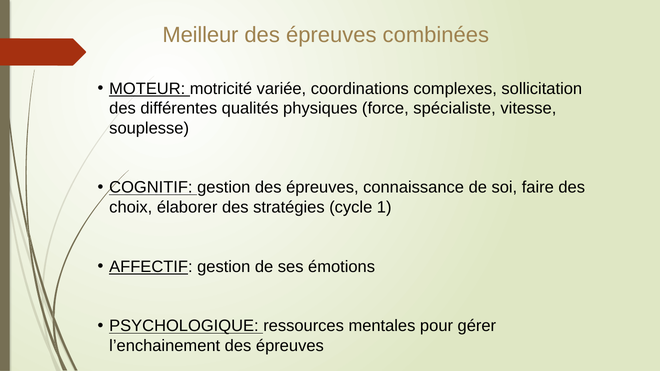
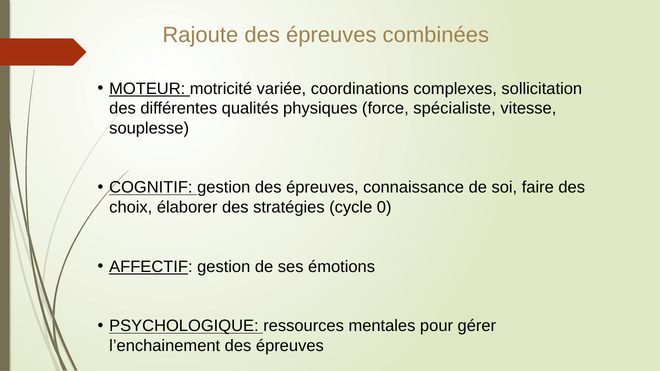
Meilleur: Meilleur -> Rajoute (200, 35)
1: 1 -> 0 (384, 207)
